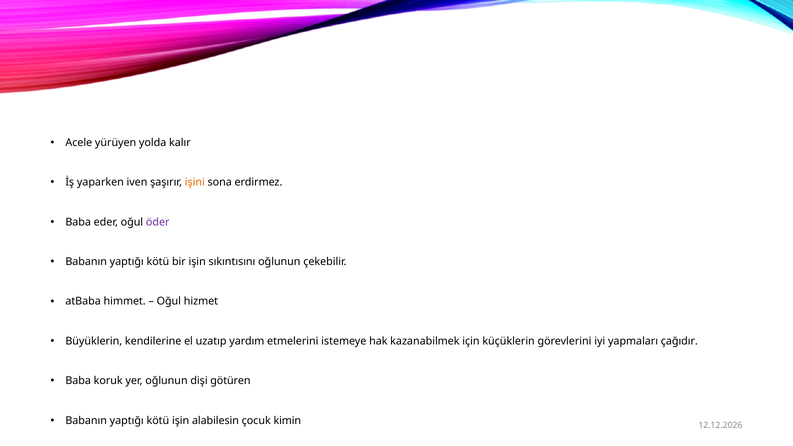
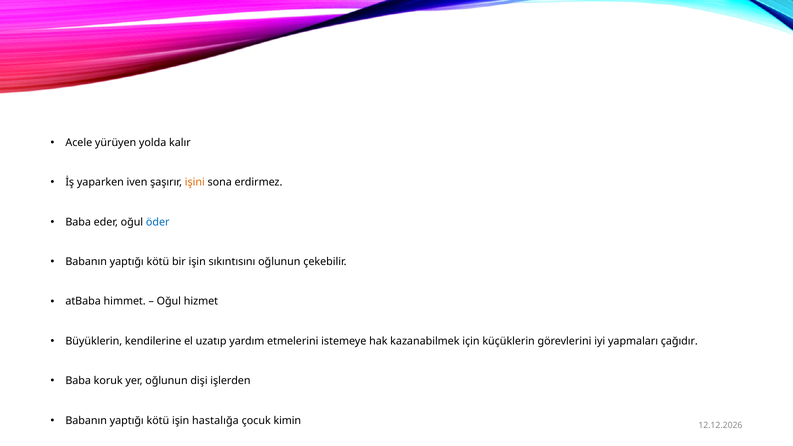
öder colour: purple -> blue (158, 222)
götüren: götüren -> işlerden (230, 381)
alabilesin: alabilesin -> hastalığa (215, 421)
